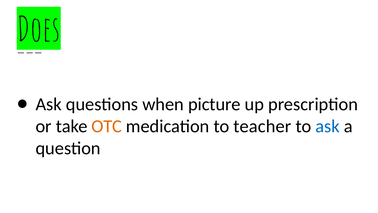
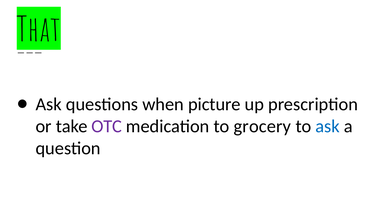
Does: Does -> That (39, 30)
OTC colour: orange -> purple (107, 126)
teacher: teacher -> grocery (262, 126)
